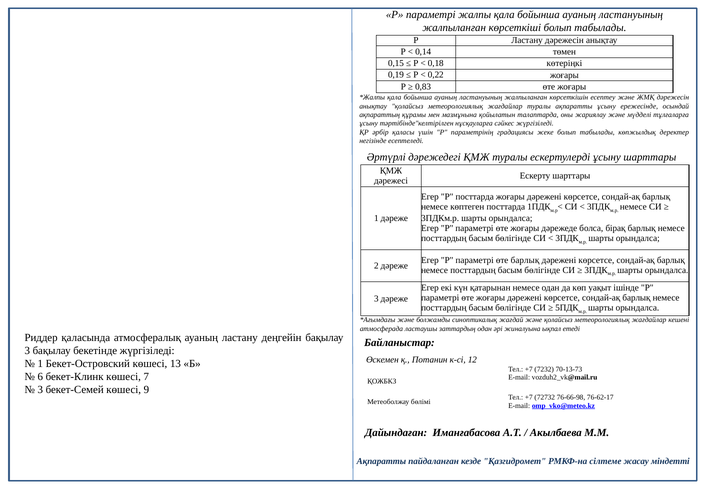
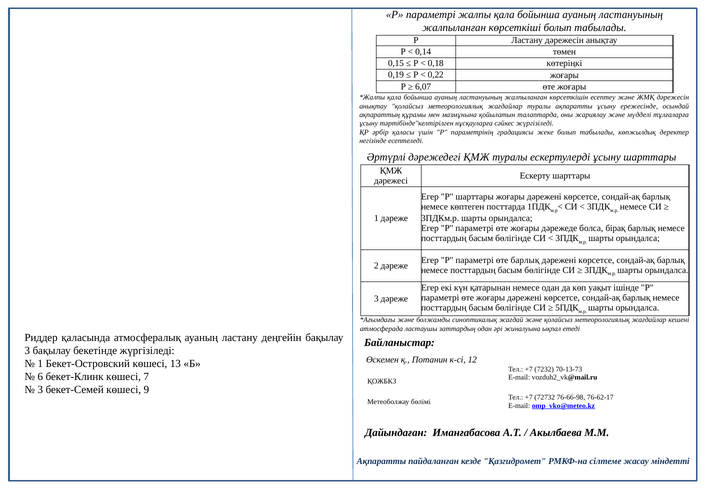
0,83: 0,83 -> 6,07 (423, 87)
Р посттарда: посттарда -> шарттары (475, 197)
